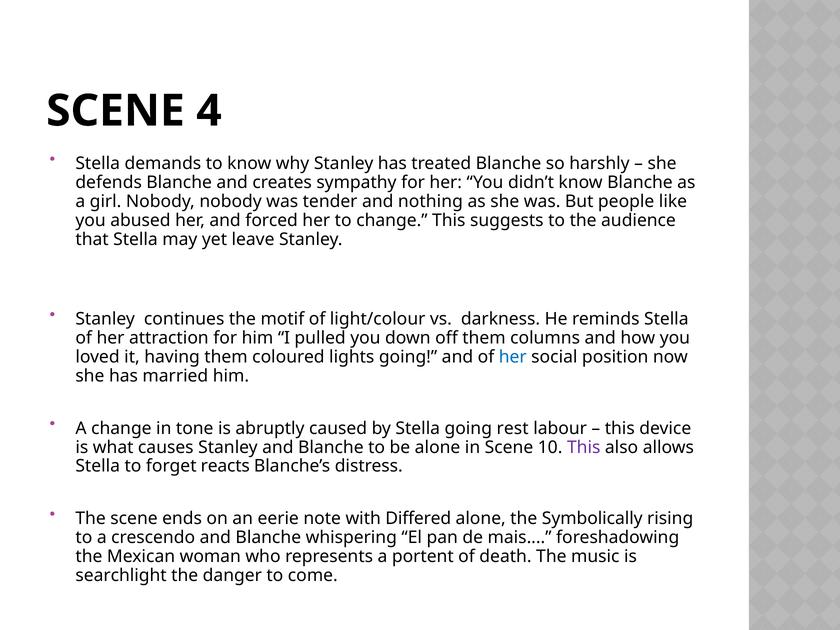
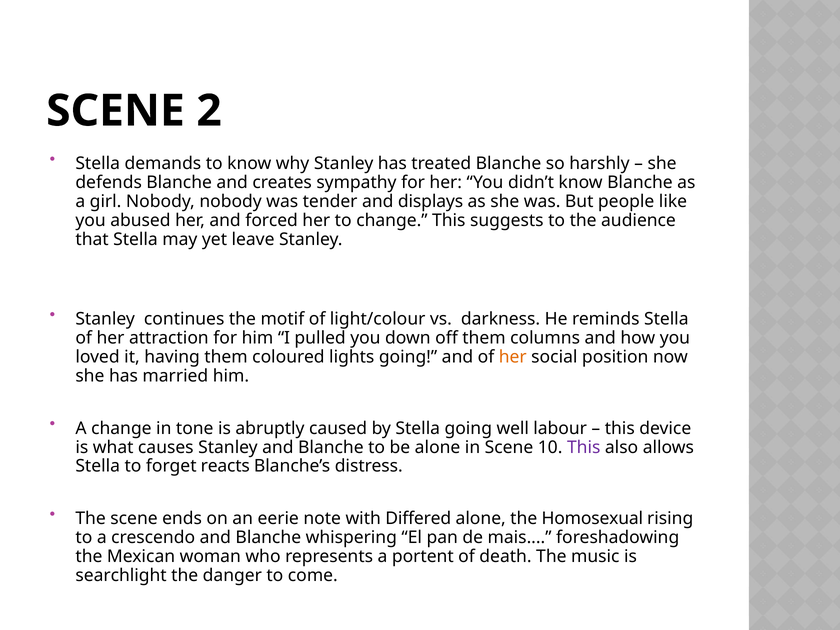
4: 4 -> 2 (209, 111)
nothing: nothing -> displays (431, 202)
her colour: blue -> orange (513, 357)
rest: rest -> well (513, 428)
Symbolically: Symbolically -> Homosexual (592, 519)
